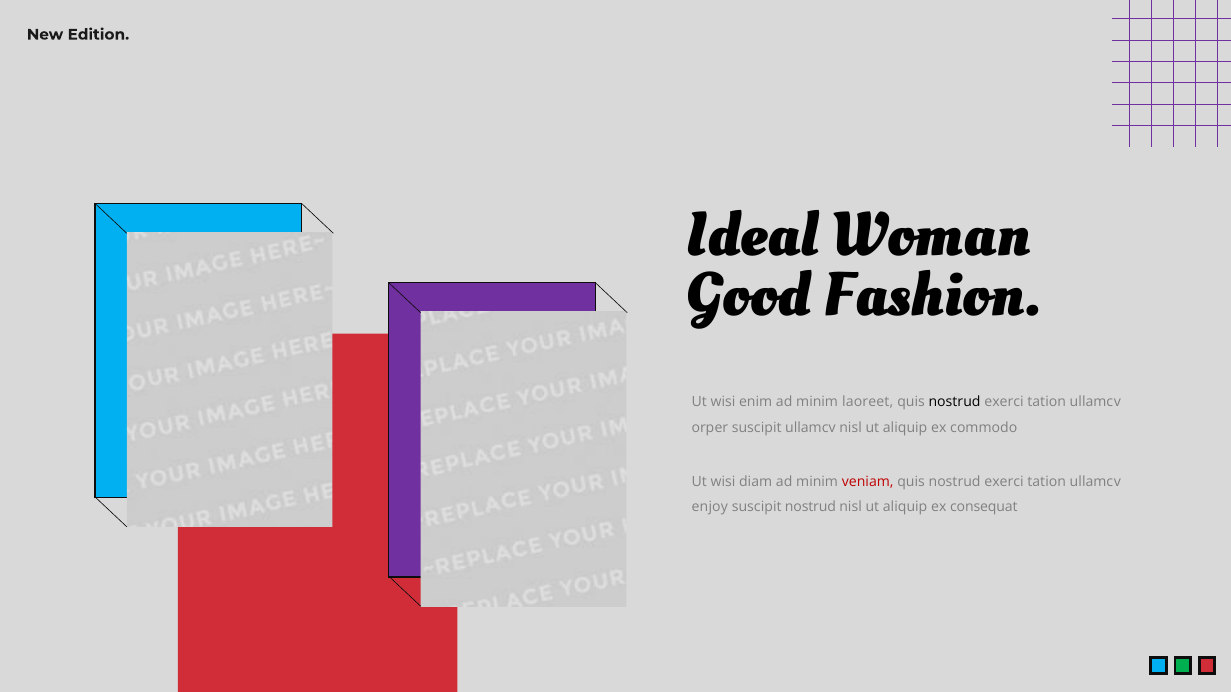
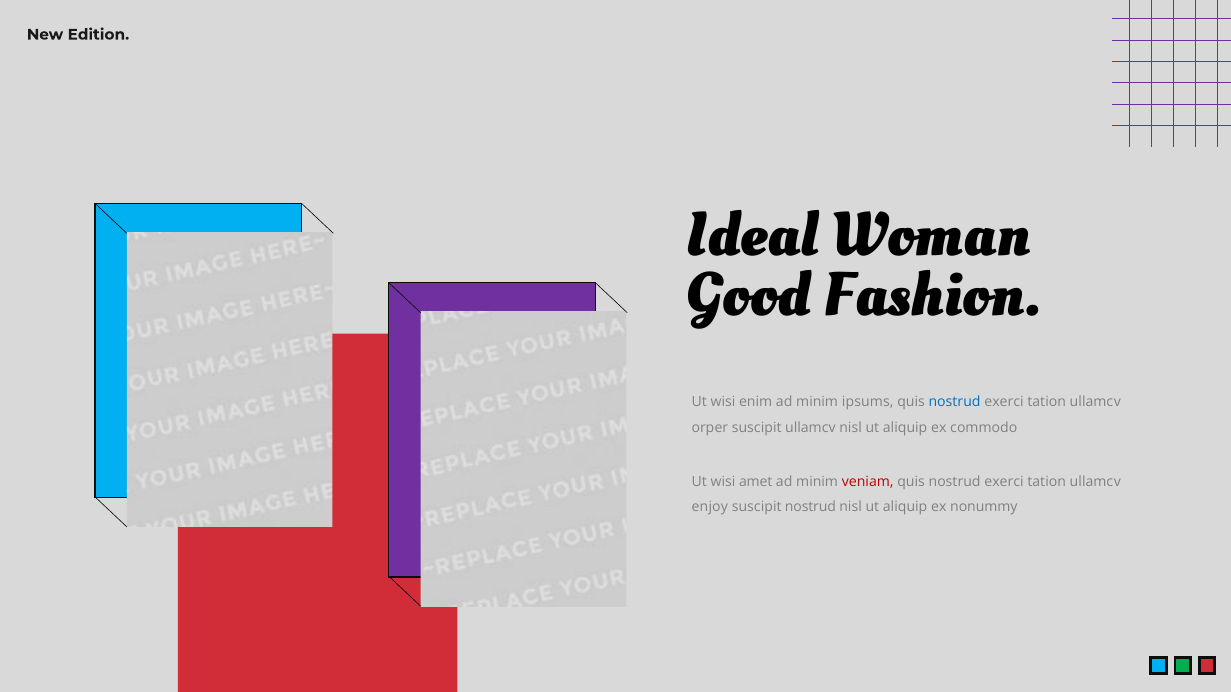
laoreet: laoreet -> ipsums (868, 402)
nostrud colour: black -> blue (955, 402)
diam: diam -> amet (756, 482)
consequat: consequat -> nonummy (984, 507)
